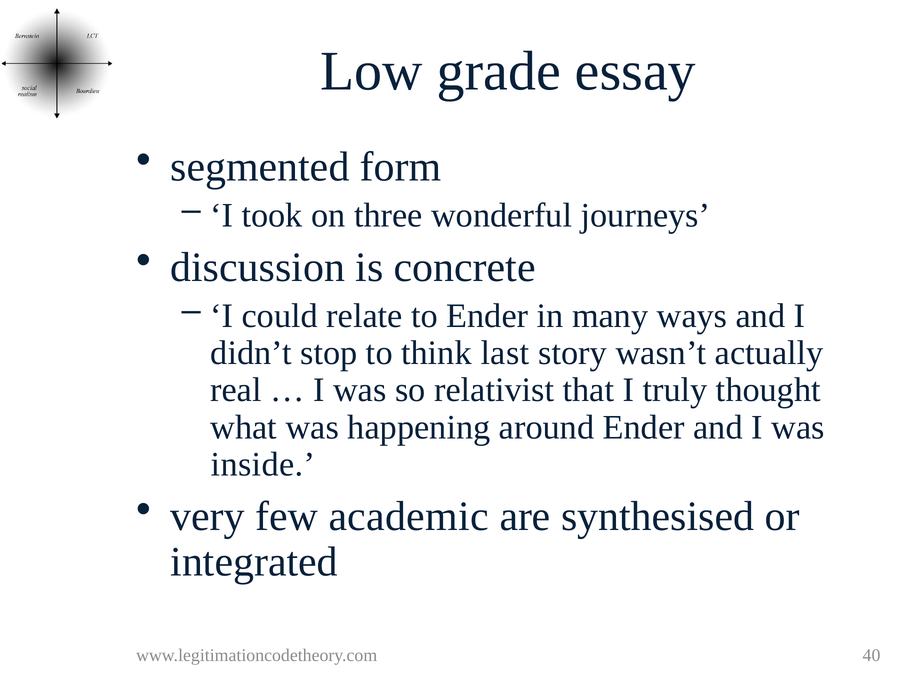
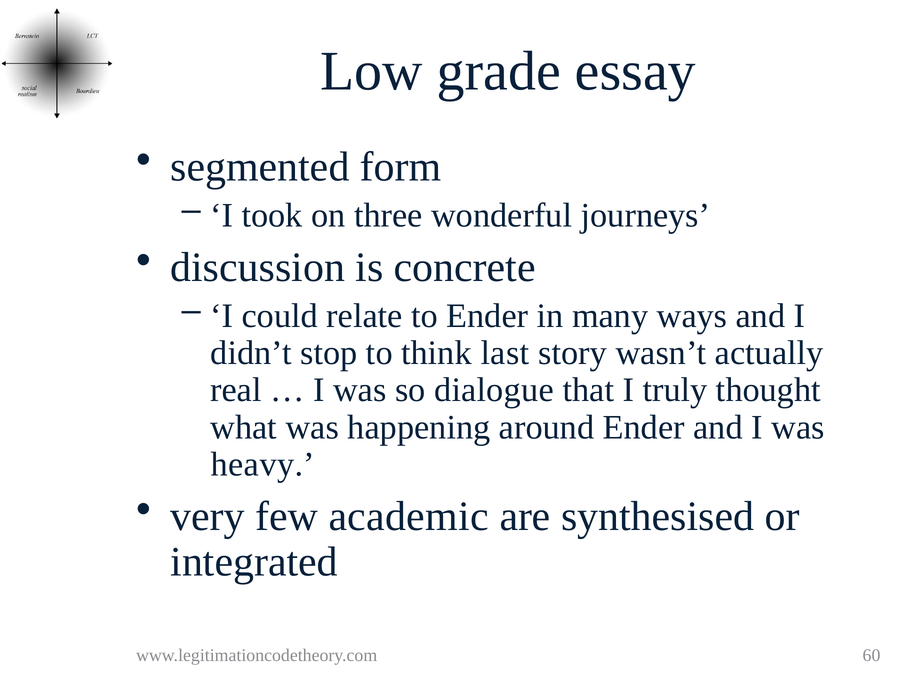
relativist: relativist -> dialogue (494, 390)
inside: inside -> heavy (263, 464)
40: 40 -> 60 (872, 656)
